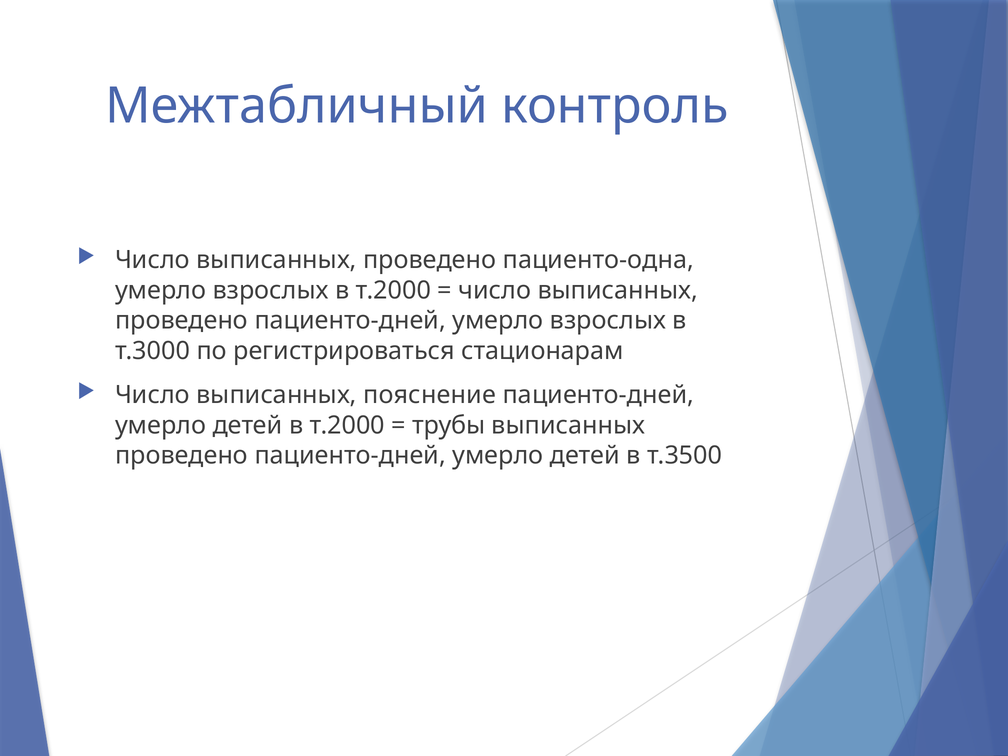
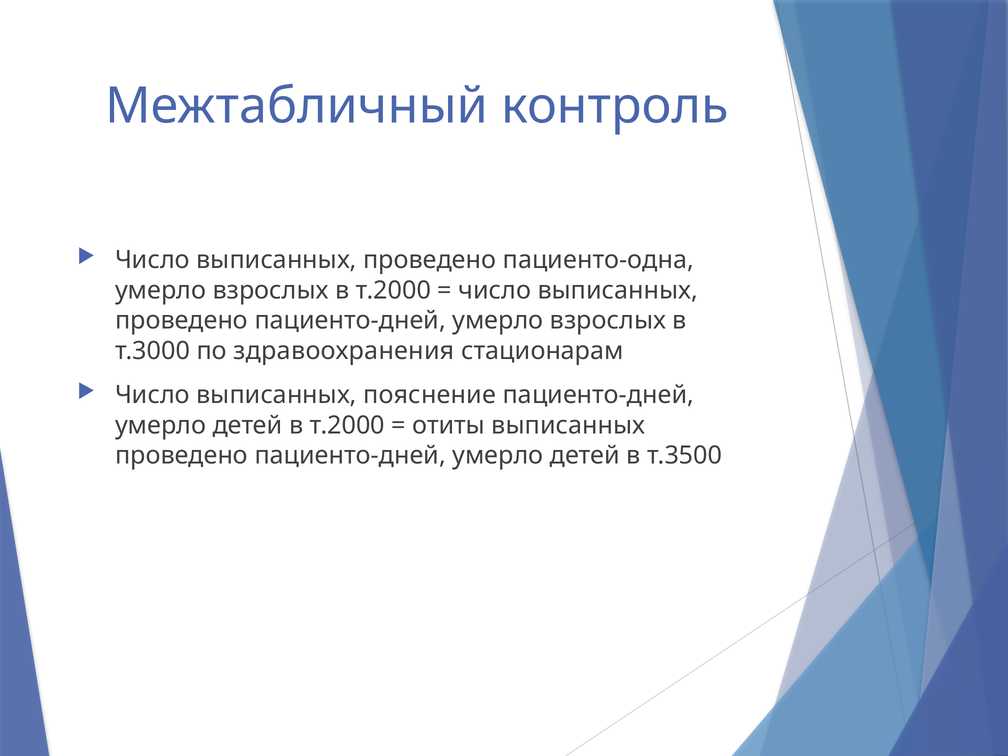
регистрироваться: регистрироваться -> здравоохранения (344, 351)
трубы: трубы -> отиты (449, 425)
